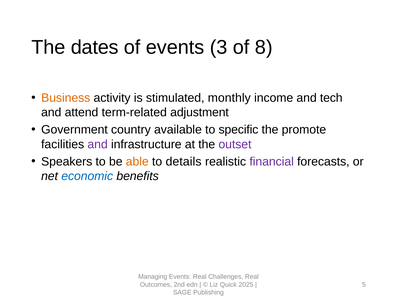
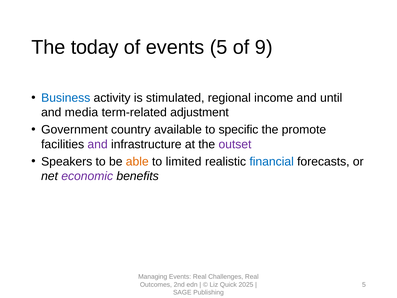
dates: dates -> today (95, 47)
events 3: 3 -> 5 (219, 47)
8: 8 -> 9 (264, 47)
Business colour: orange -> blue (66, 98)
monthly: monthly -> regional (229, 98)
tech: tech -> until (331, 98)
attend: attend -> media (81, 112)
details: details -> limited (184, 161)
financial colour: purple -> blue (272, 161)
economic colour: blue -> purple (87, 176)
